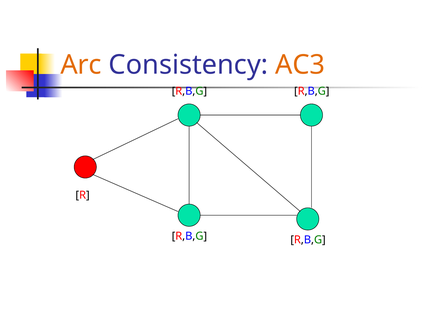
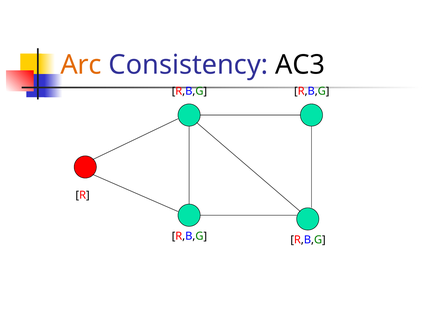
AC3 colour: orange -> black (300, 65)
